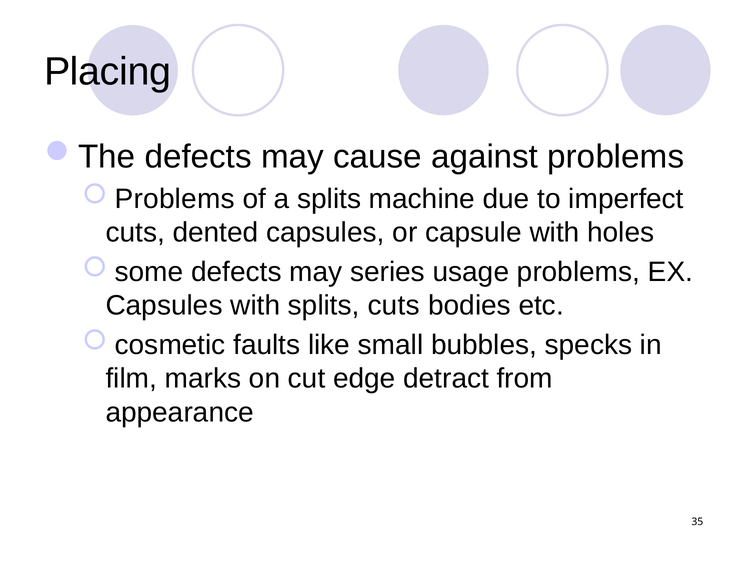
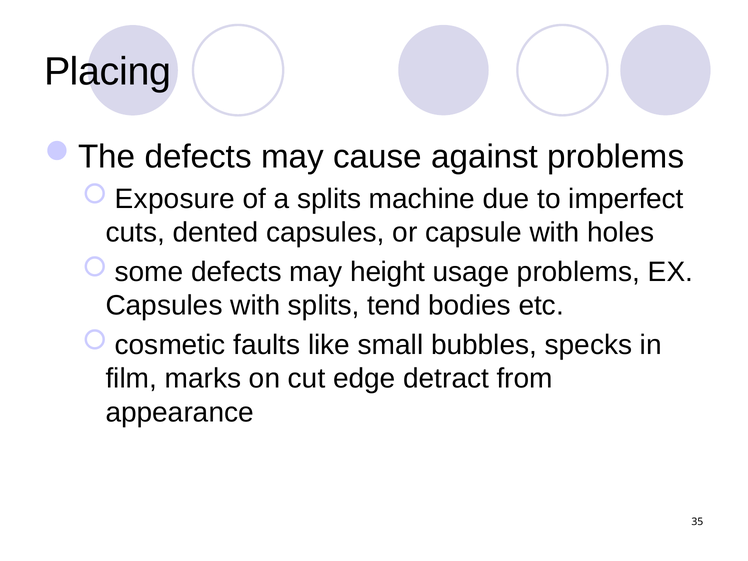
Problems: Problems -> Exposure (175, 199)
series: series -> height (388, 272)
splits cuts: cuts -> tend (394, 306)
